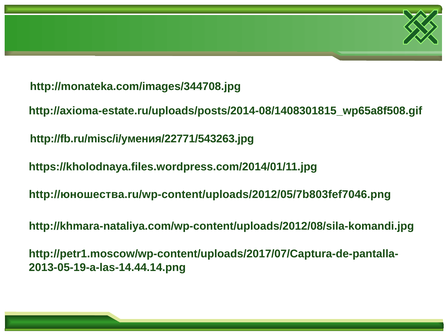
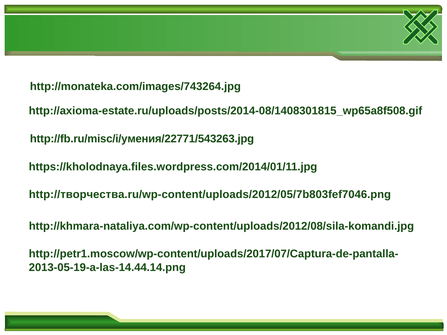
http://monateka.com/images/344708.jpg: http://monateka.com/images/344708.jpg -> http://monateka.com/images/743264.jpg (135, 87)
http://юношества.ru/wp-content/uploads/2012/05/7b803fef7046.png: http://юношества.ru/wp-content/uploads/2012/05/7b803fef7046.png -> http://творчества.ru/wp-content/uploads/2012/05/7b803fef7046.png (210, 195)
